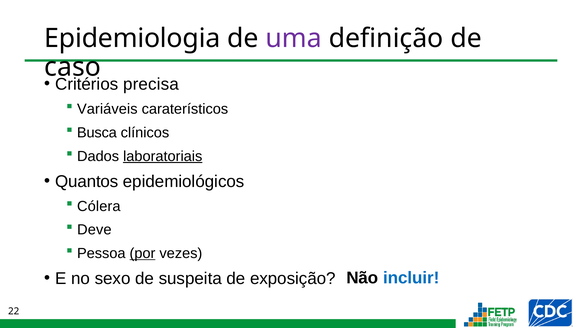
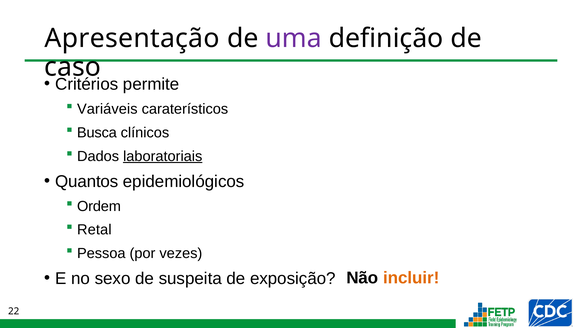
Epidemiologia: Epidemiologia -> Apresentação (132, 38)
precisa: precisa -> permite (151, 84)
Cólera: Cólera -> Ordem (99, 206)
Deve: Deve -> Retal (94, 229)
por underline: present -> none (142, 253)
incluir colour: blue -> orange (411, 277)
